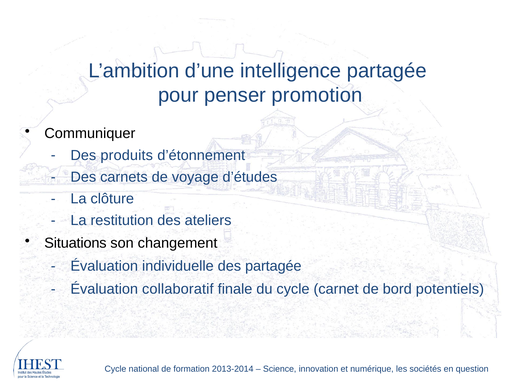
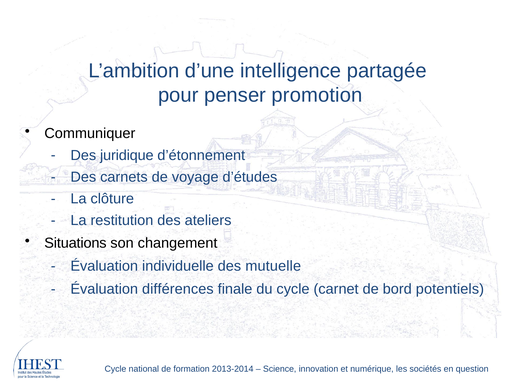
produits: produits -> juridique (127, 155)
des partagée: partagée -> mutuelle (273, 266)
collaboratif: collaboratif -> différences (178, 289)
